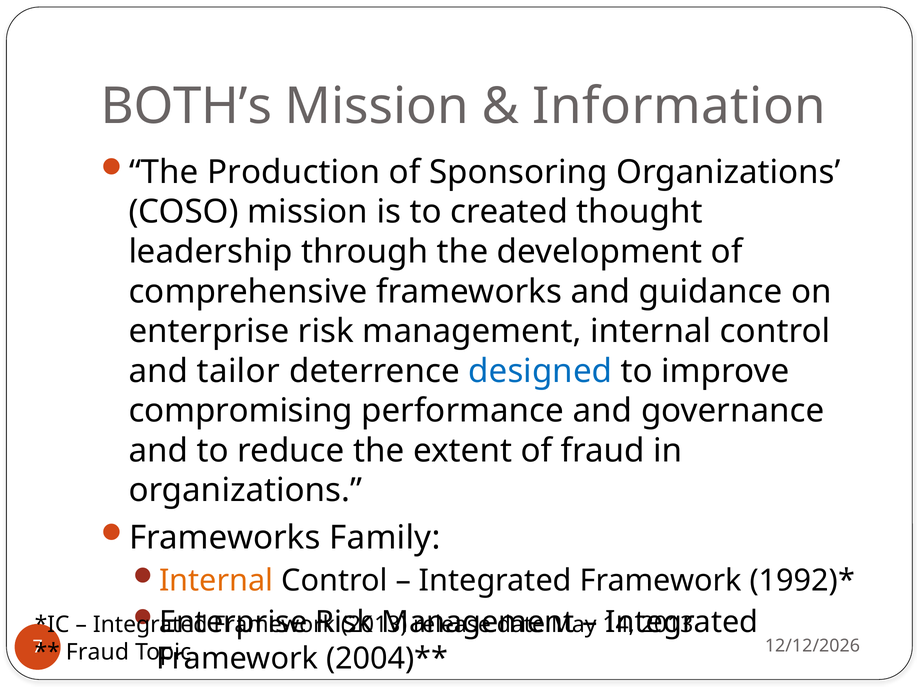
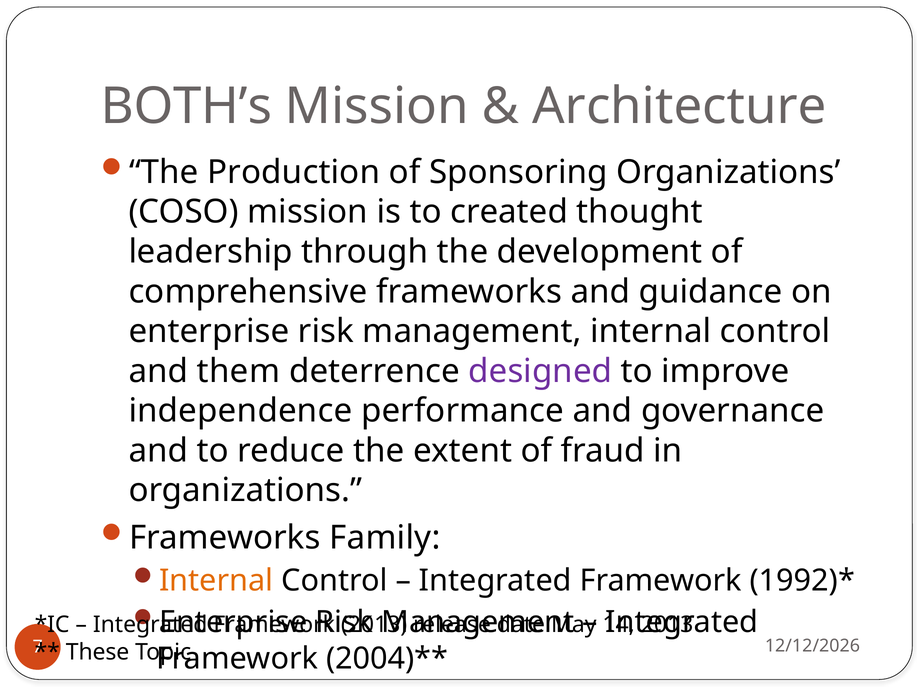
Information: Information -> Architecture (679, 106)
tailor: tailor -> them (238, 371)
designed colour: blue -> purple (540, 371)
compromising: compromising -> independence (240, 411)
Fraud: Fraud -> These (98, 653)
